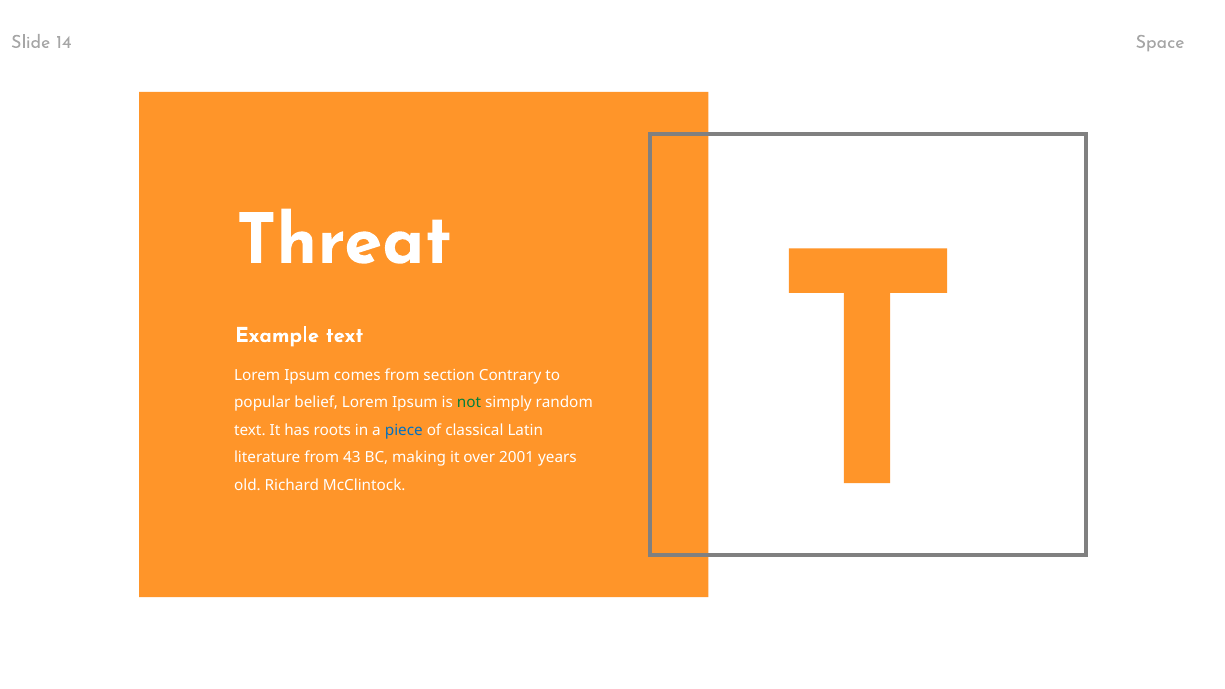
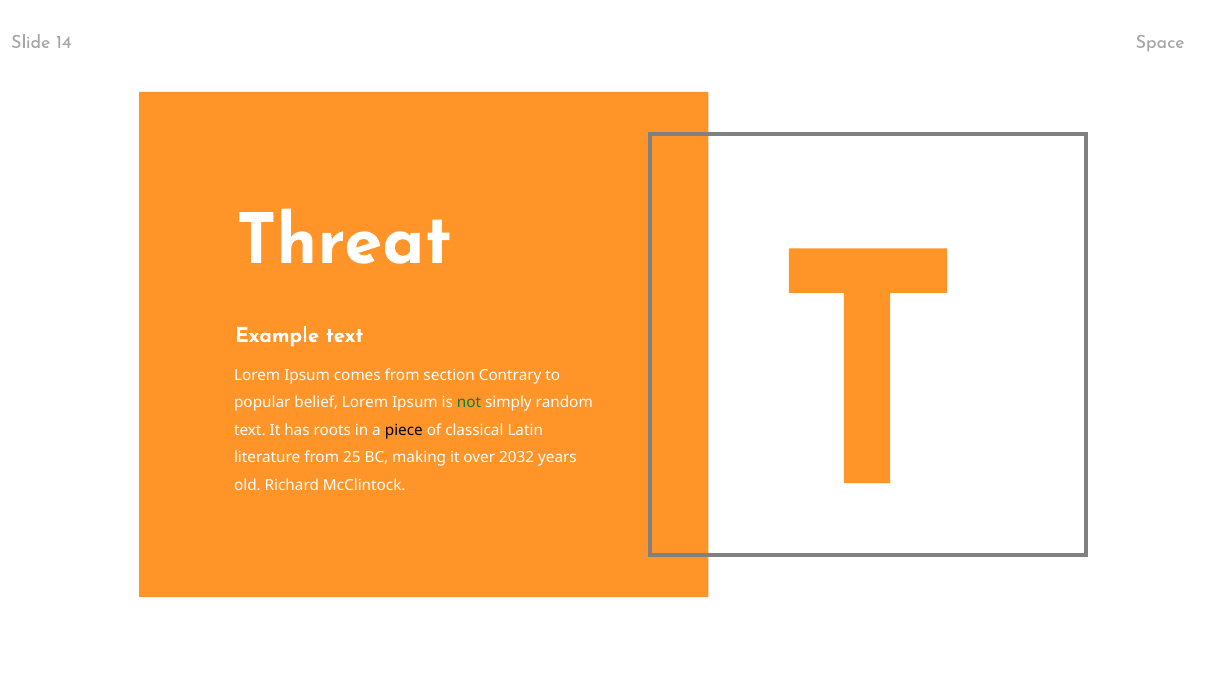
piece colour: blue -> black (404, 430)
43: 43 -> 25 (352, 458)
2001: 2001 -> 2032 (517, 458)
